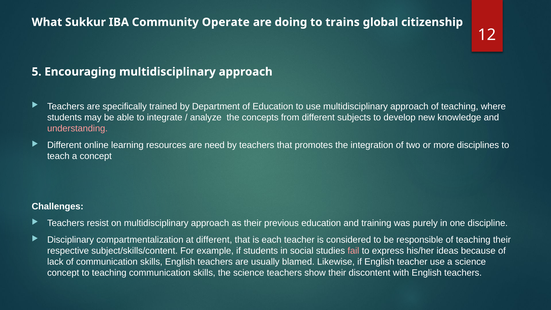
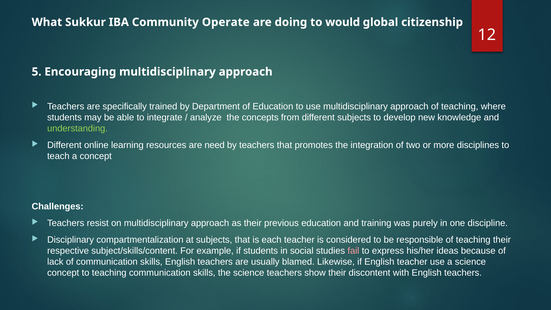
trains: trains -> would (343, 22)
understanding colour: pink -> light green (77, 128)
at different: different -> subjects (214, 240)
